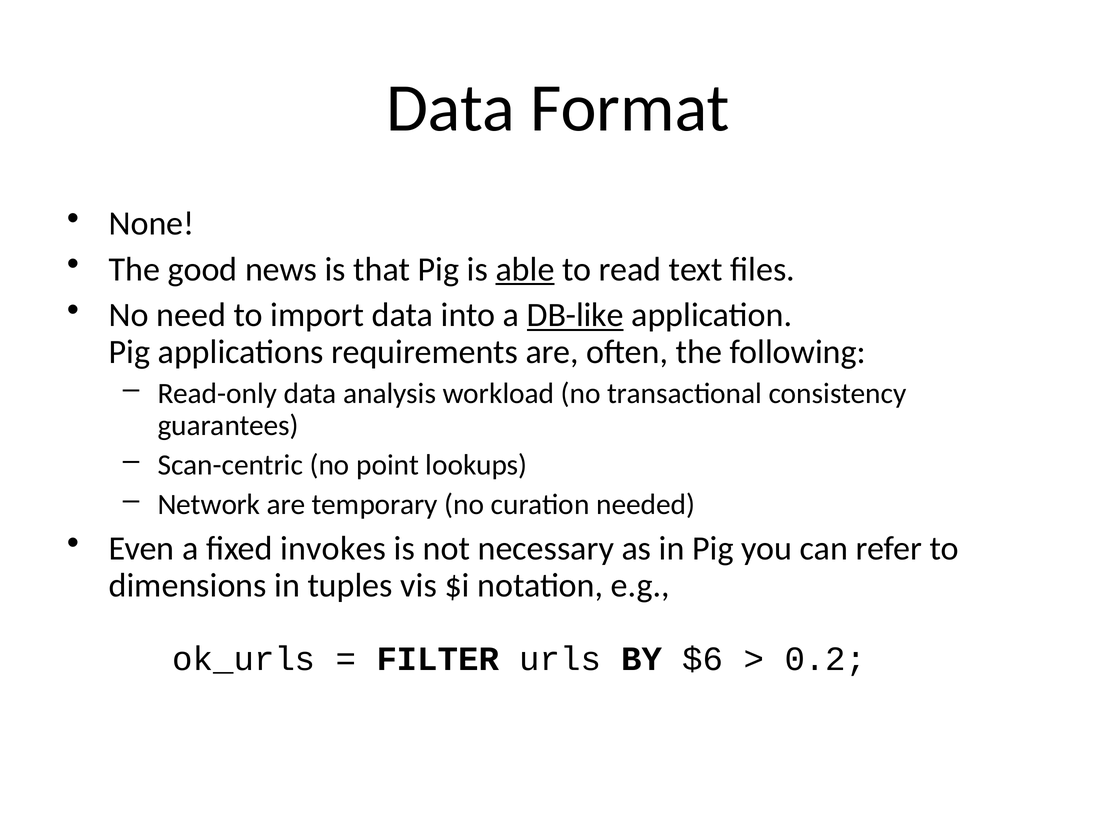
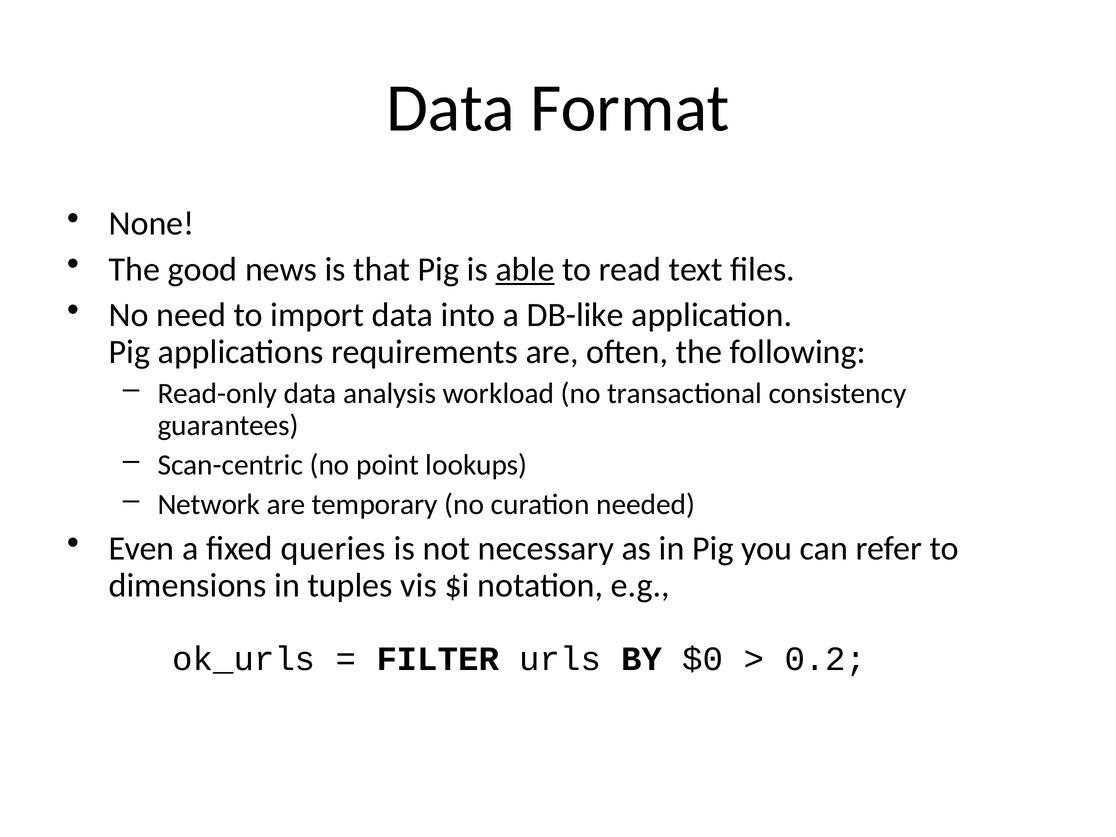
DB-like underline: present -> none (575, 315)
invokes: invokes -> queries (333, 548)
$6: $6 -> $0 (703, 659)
